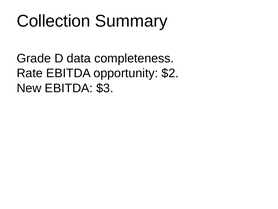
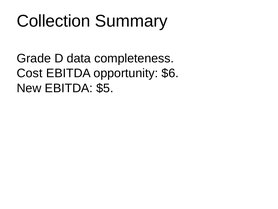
Rate: Rate -> Cost (30, 73)
$2: $2 -> $6 (170, 73)
$3: $3 -> $5 (105, 88)
